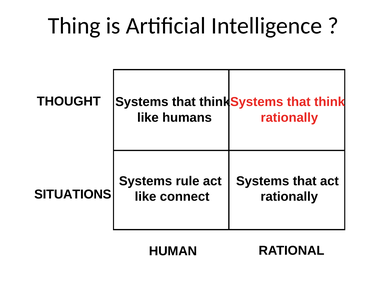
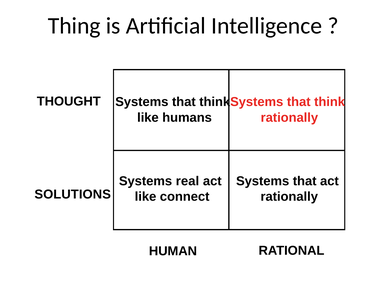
rule: rule -> real (187, 181)
SITUATIONS: SITUATIONS -> SOLUTIONS (73, 194)
